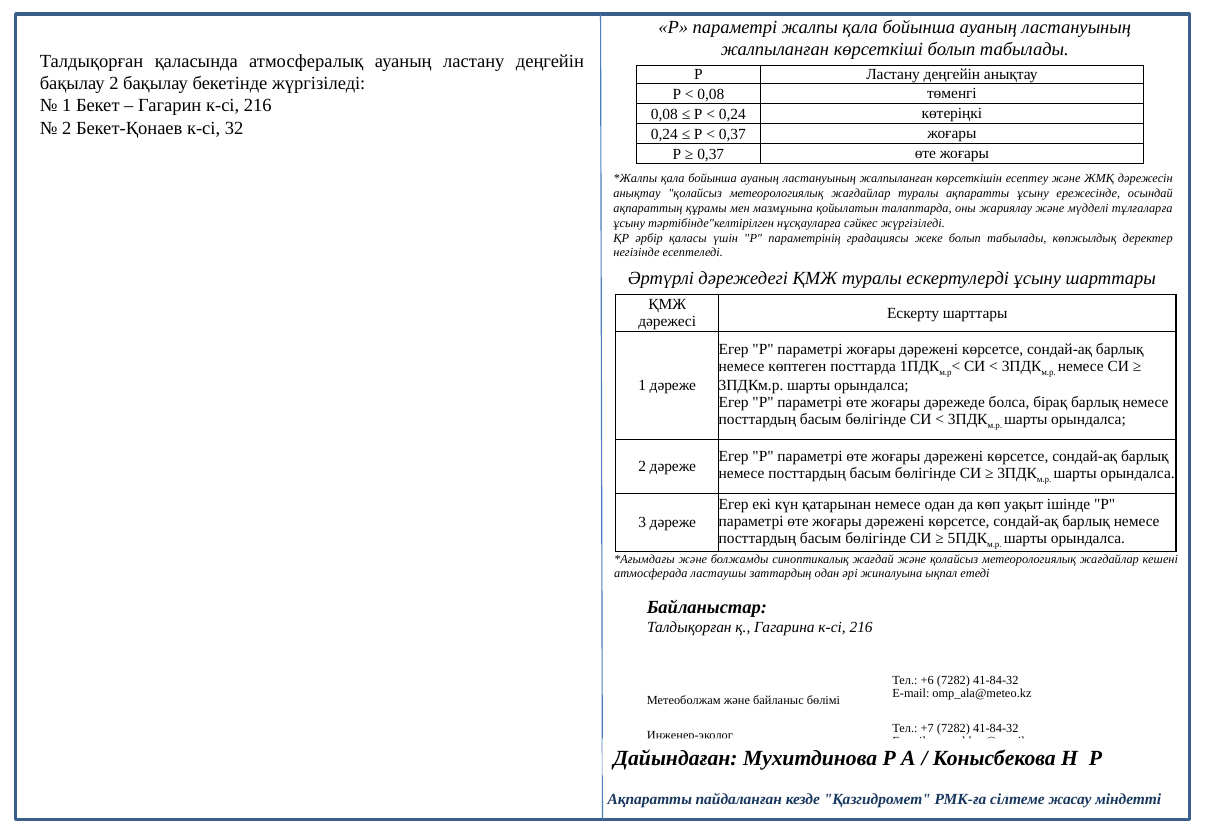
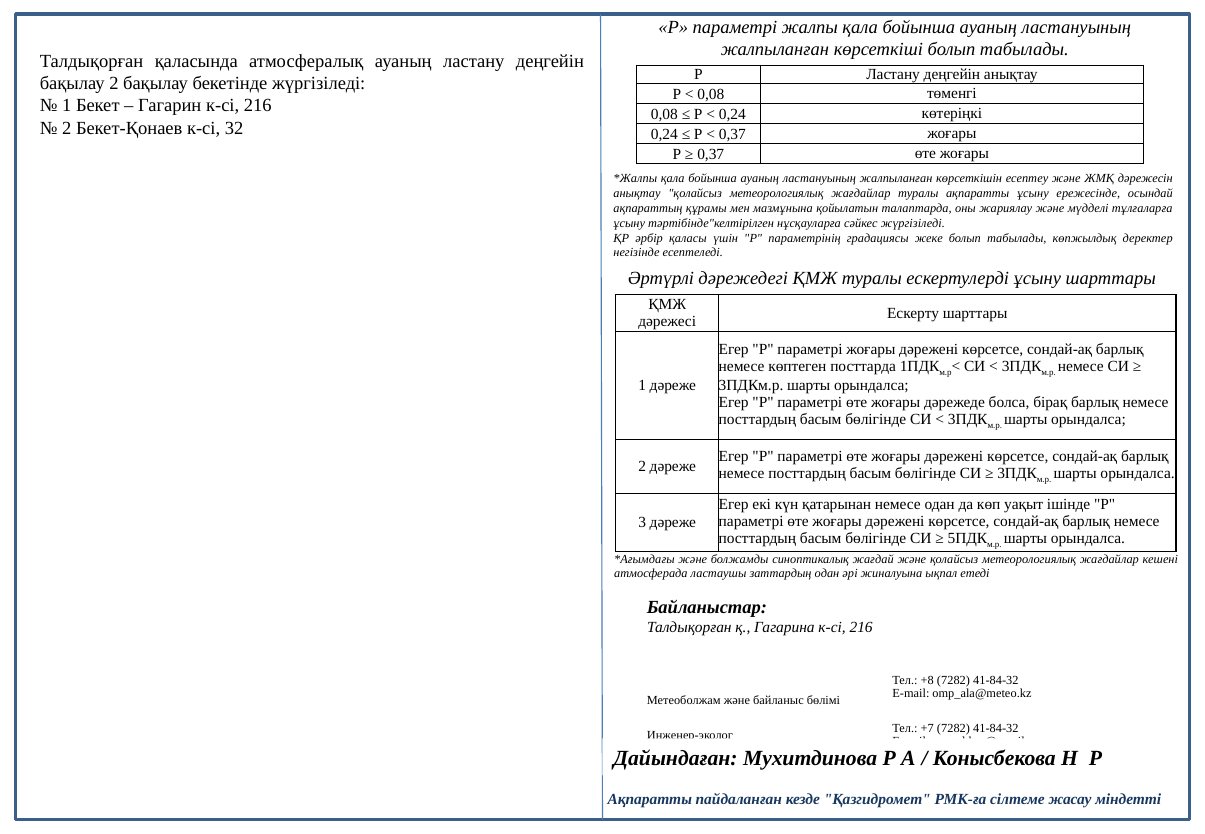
+6: +6 -> +8 (927, 680)
